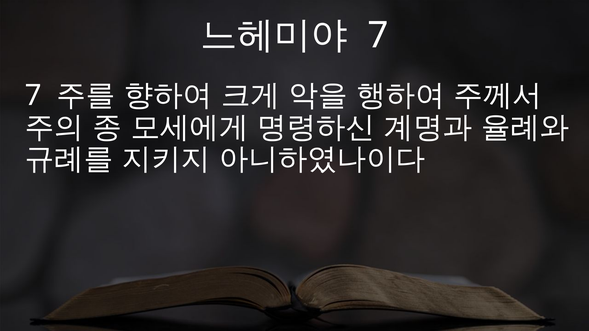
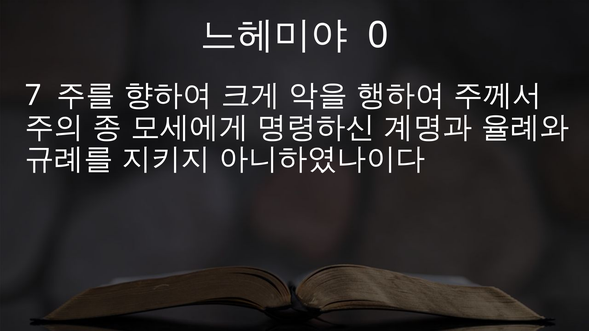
7: 7 -> 0 (378, 35)
